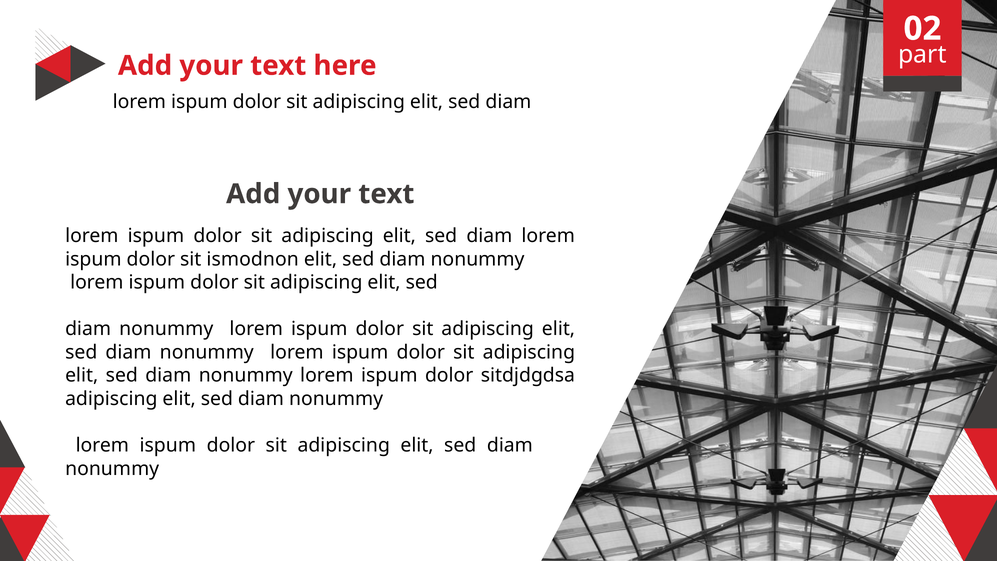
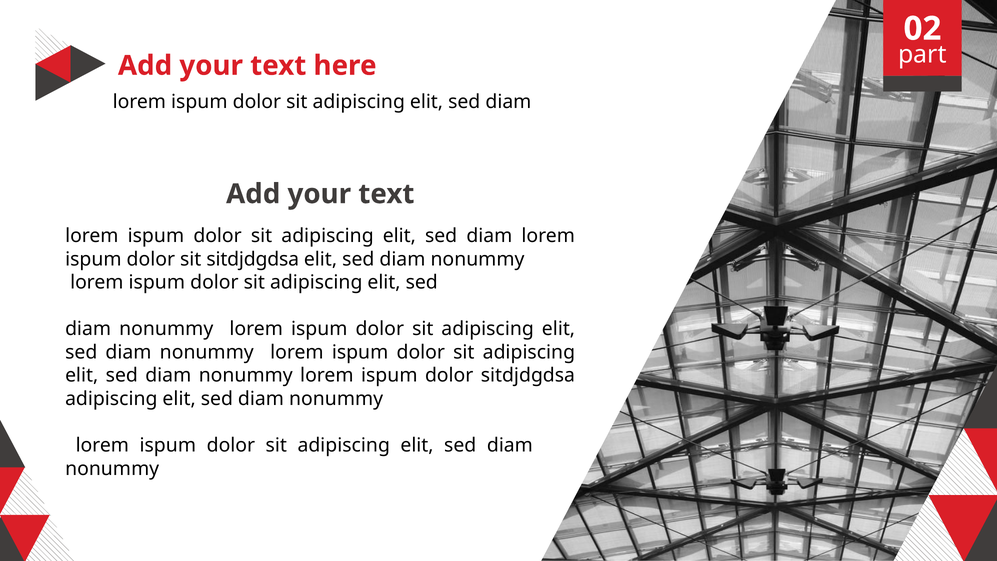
sit ismodnon: ismodnon -> sitdjdgdsa (253, 259)
